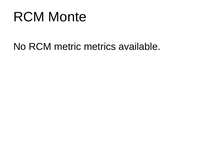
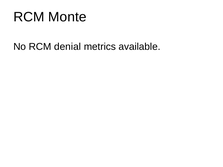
metric: metric -> denial (68, 47)
